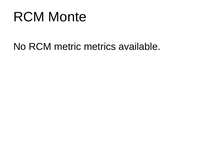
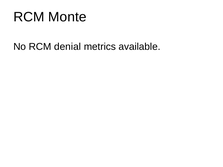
metric: metric -> denial (68, 47)
